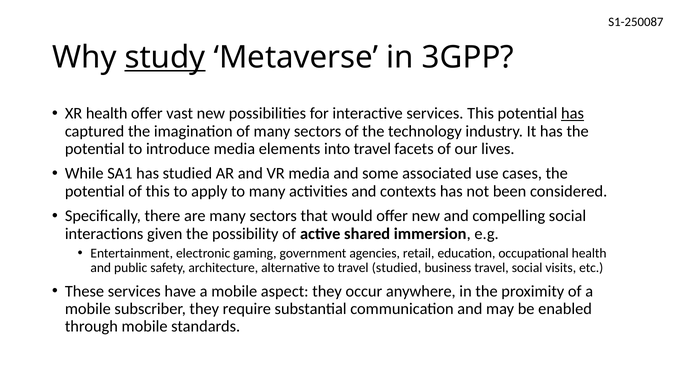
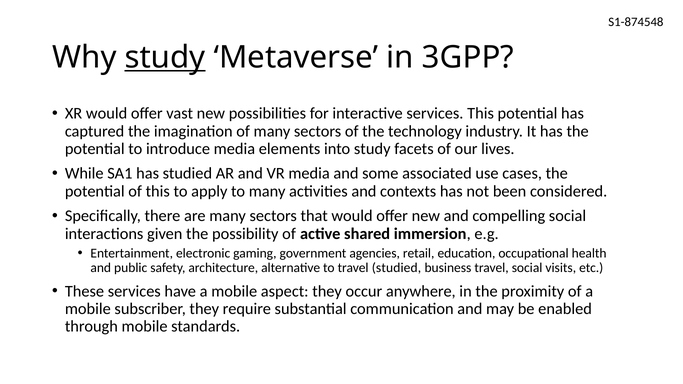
S1-250087: S1-250087 -> S1-874548 (636, 22)
XR health: health -> would (107, 114)
has underline: present -> none (573, 114)
into travel: travel -> study (372, 149)
